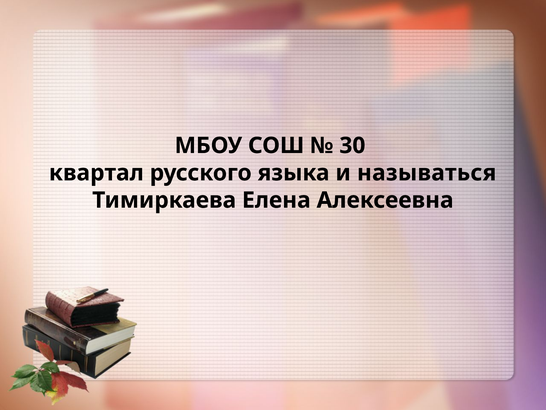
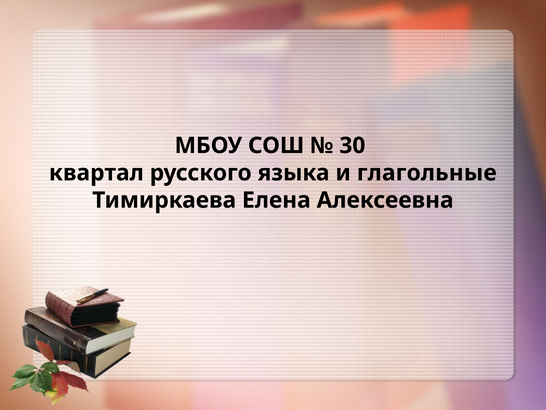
называться: называться -> глагольные (427, 173)
